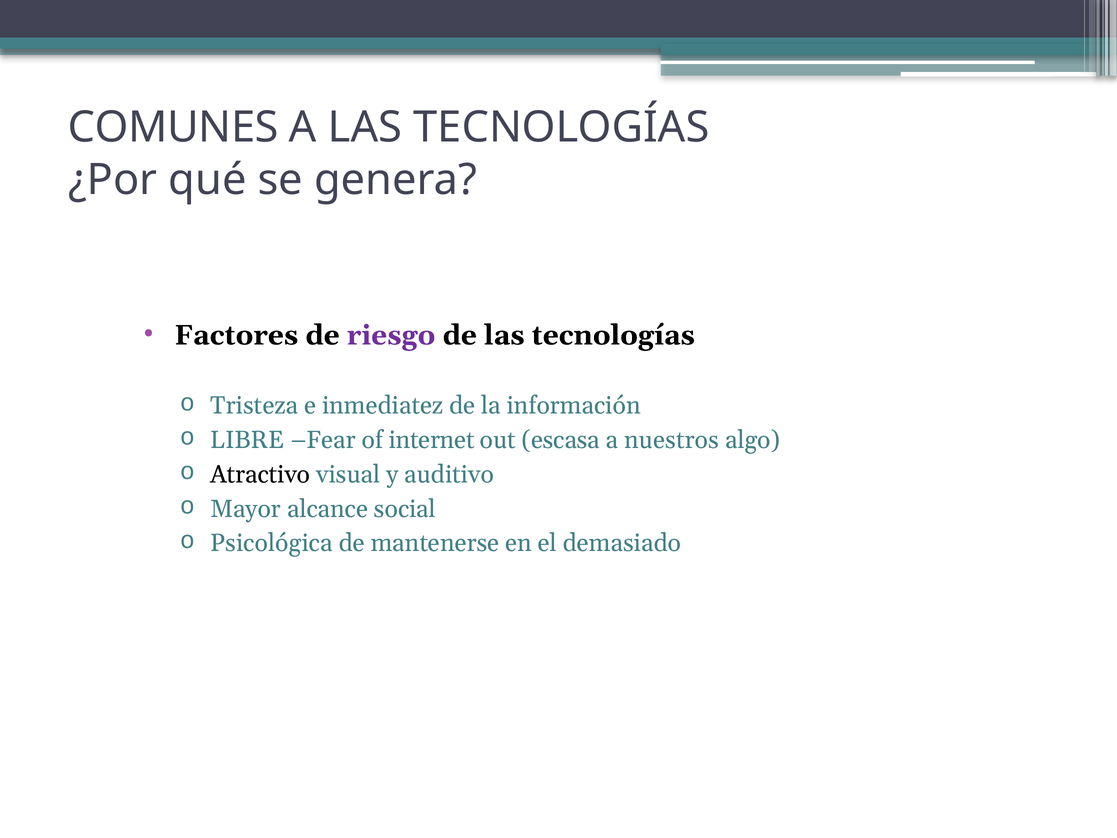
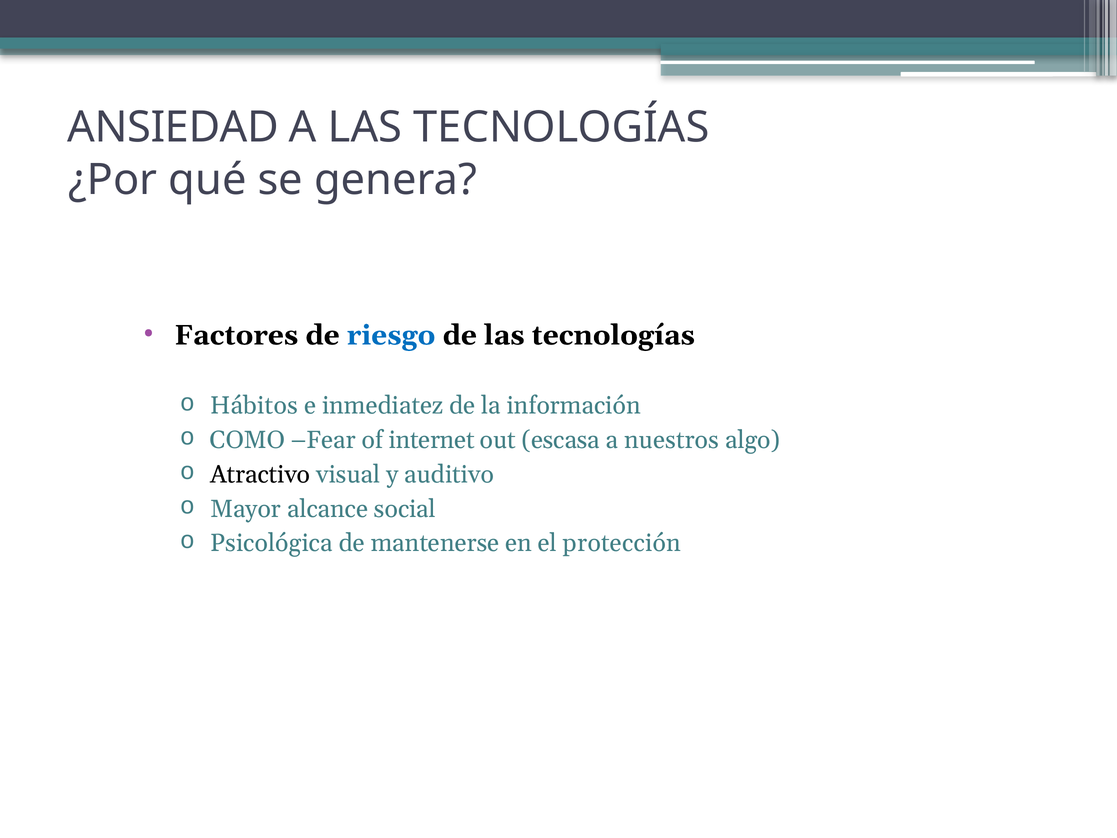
COMUNES: COMUNES -> ANSIEDAD (173, 127)
riesgo colour: purple -> blue (391, 335)
Tristeza: Tristeza -> Hábitos (254, 406)
LIBRE: LIBRE -> COMO (247, 440)
demasiado: demasiado -> protección (622, 543)
